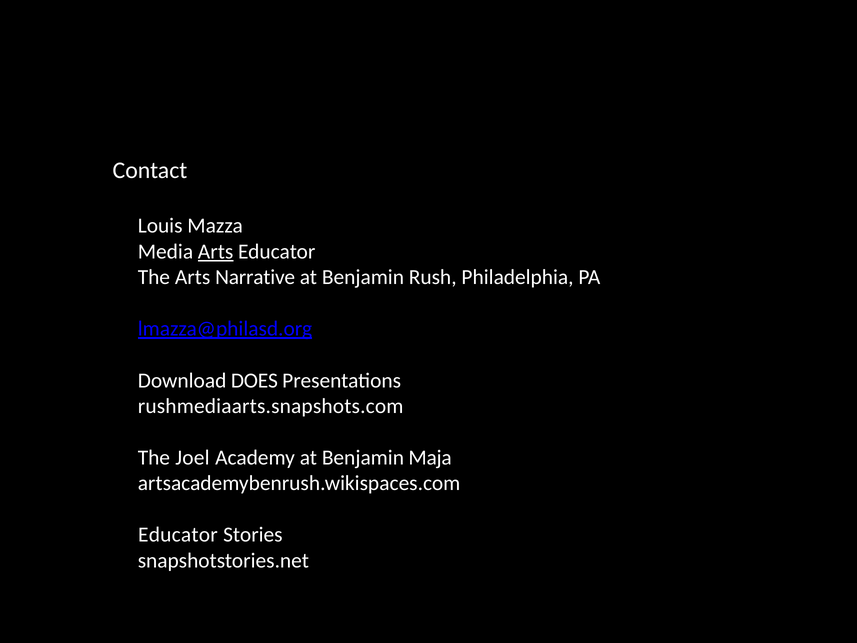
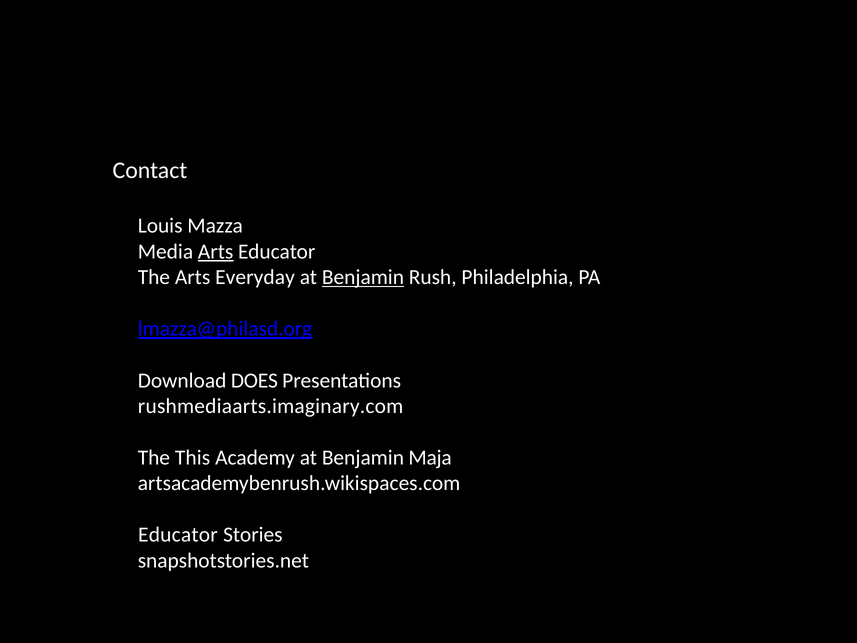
Narrative: Narrative -> Everyday (255, 277)
Benjamin underline: none -> present (363, 277)
rushmediaarts.snapshots.com: rushmediaarts.snapshots.com -> rushmediaarts.imaginary.com (271, 406)
Joel: Joel -> This (193, 457)
